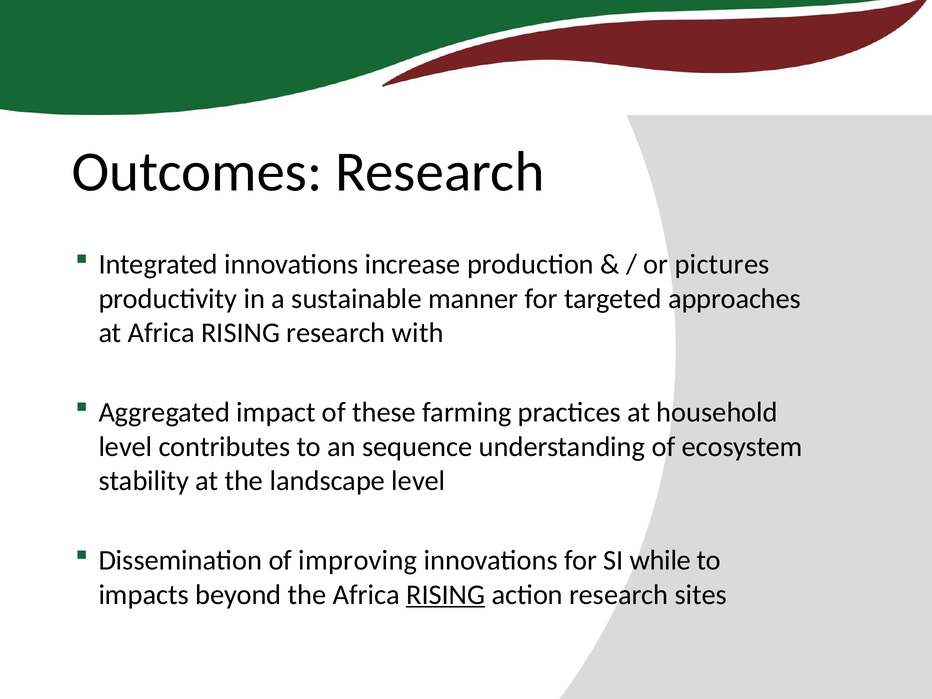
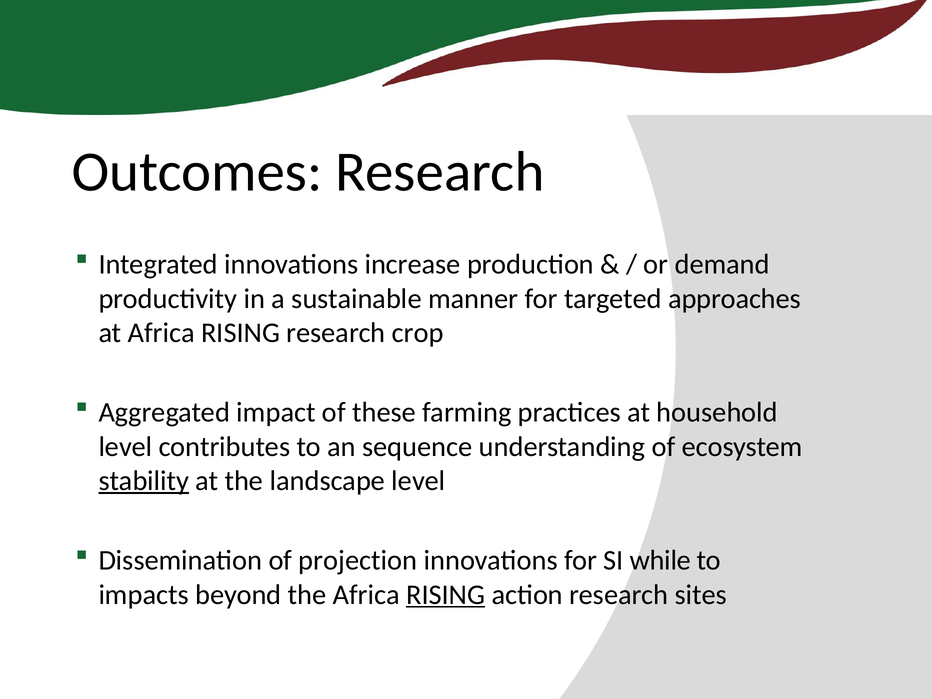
pictures: pictures -> demand (722, 264)
with: with -> crop (418, 333)
stability underline: none -> present (144, 481)
improving: improving -> projection (358, 560)
